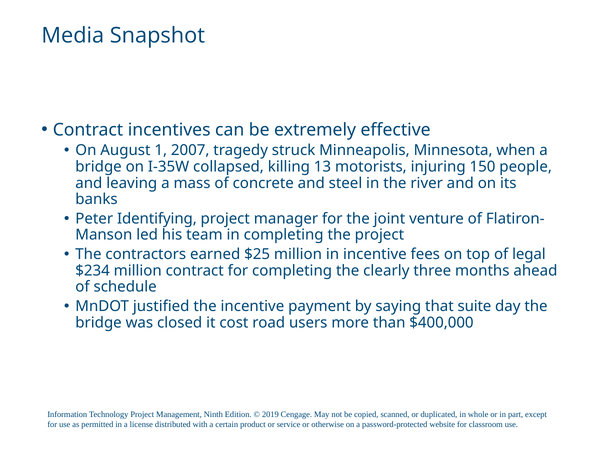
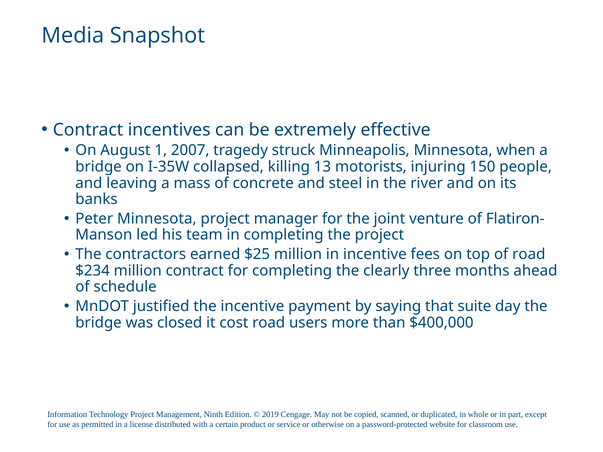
Peter Identifying: Identifying -> Minnesota (157, 219)
of legal: legal -> road (529, 255)
